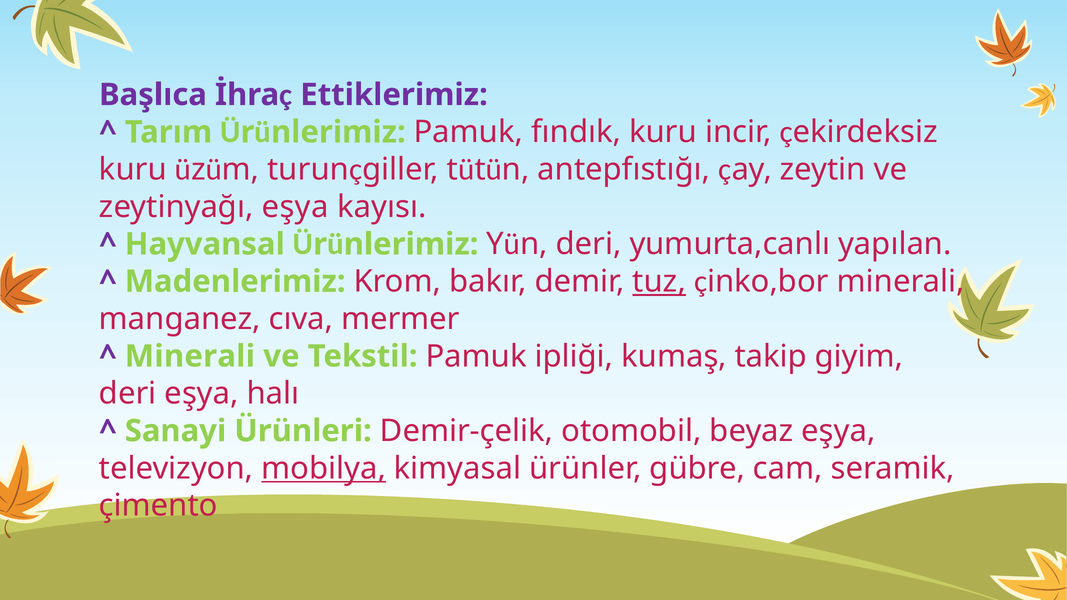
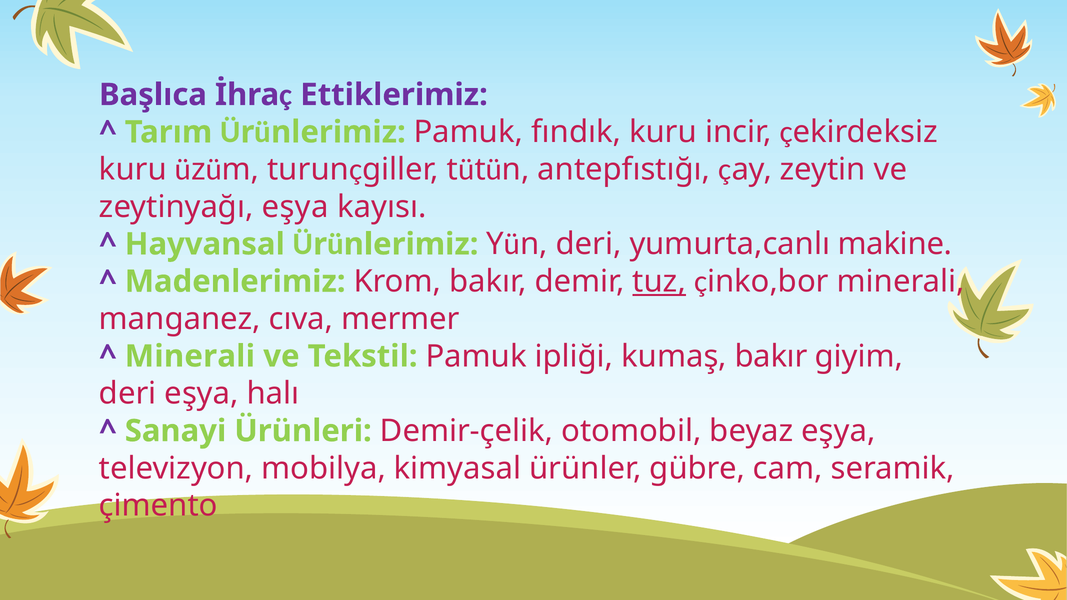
yapılan: yapılan -> makine (895, 244)
kumaş takip: takip -> bakır (771, 356)
mobilya underline: present -> none (324, 468)
